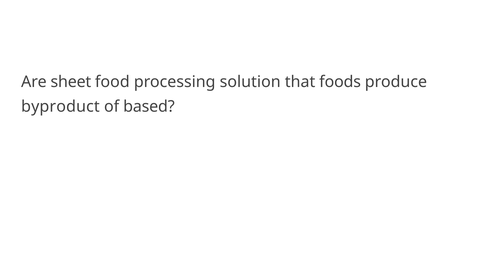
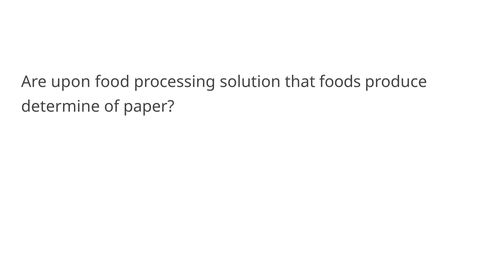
sheet: sheet -> upon (71, 82)
byproduct: byproduct -> determine (61, 107)
based: based -> paper (149, 107)
